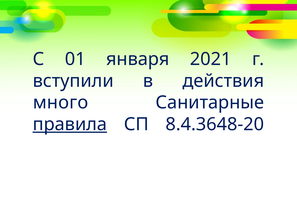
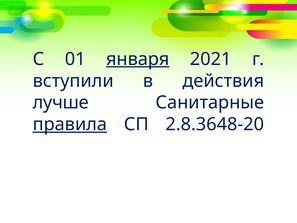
января underline: none -> present (138, 59)
много: много -> лучше (61, 102)
8.4.3648-20: 8.4.3648-20 -> 2.8.3648-20 (215, 124)
